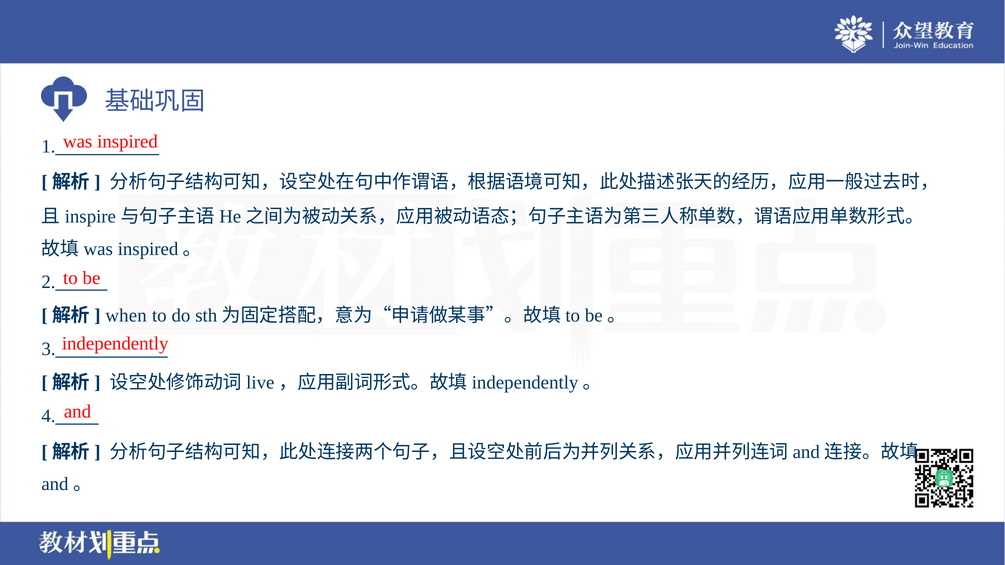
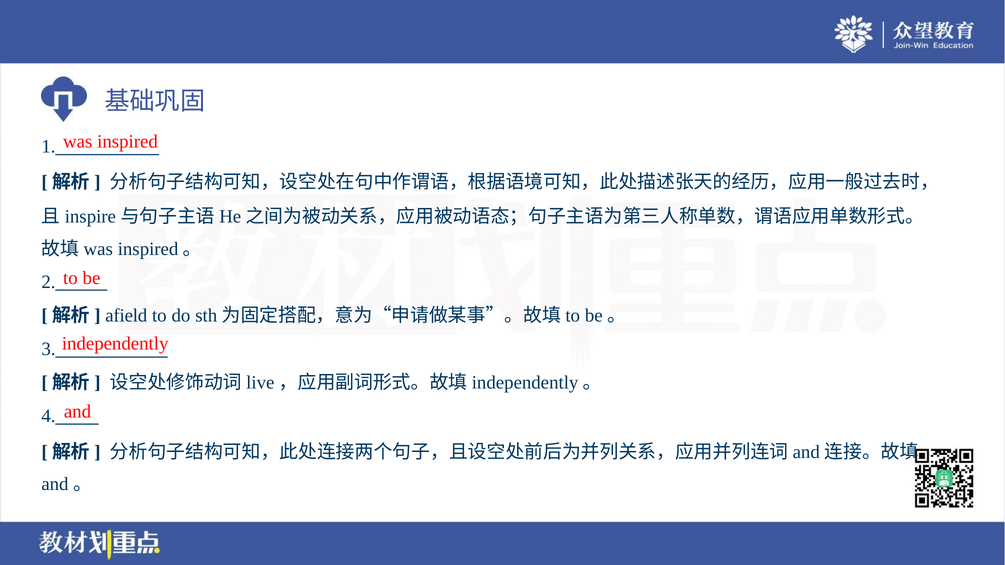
when: when -> afield (126, 316)
